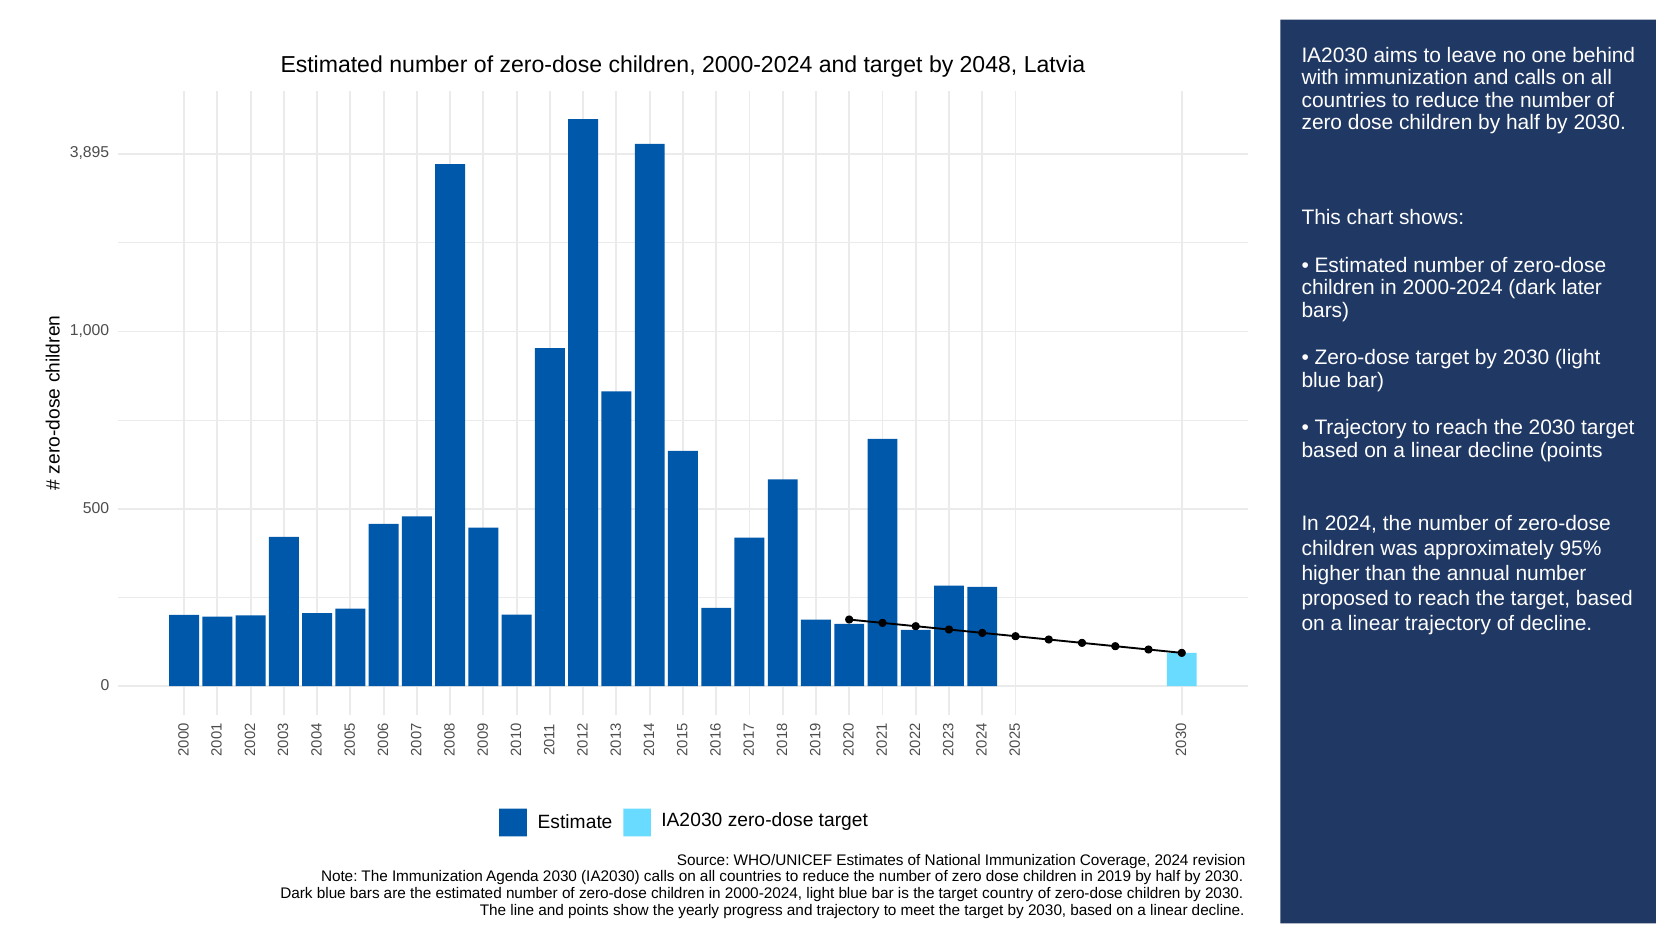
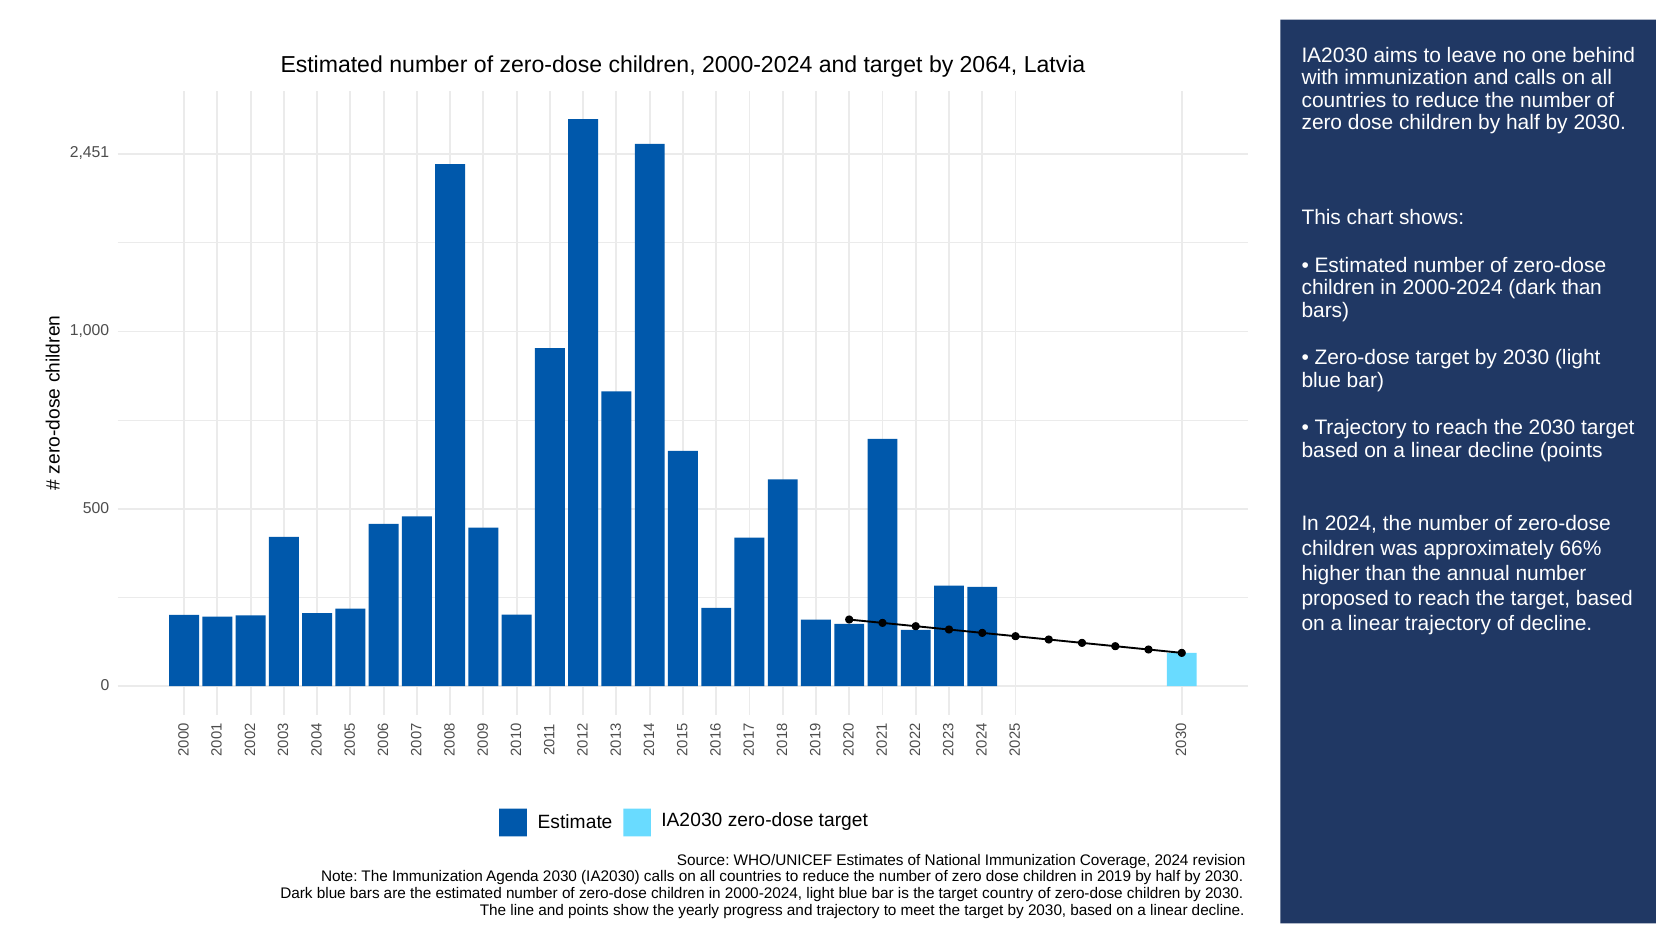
2048: 2048 -> 2064 (989, 65)
3,895: 3,895 -> 2,451 (90, 153)
dark later: later -> than (1582, 288)
95%: 95% -> 66% (1581, 548)
